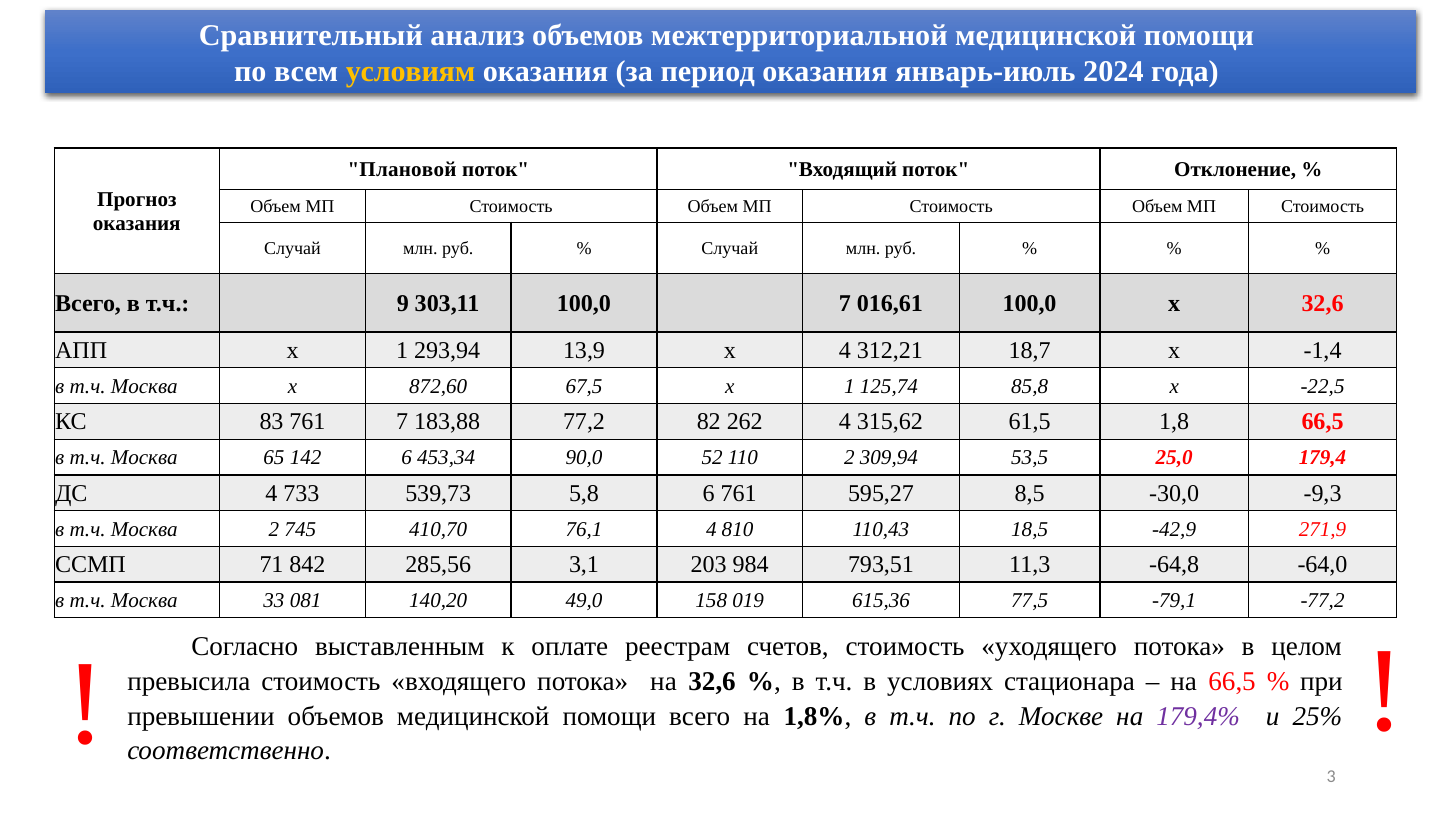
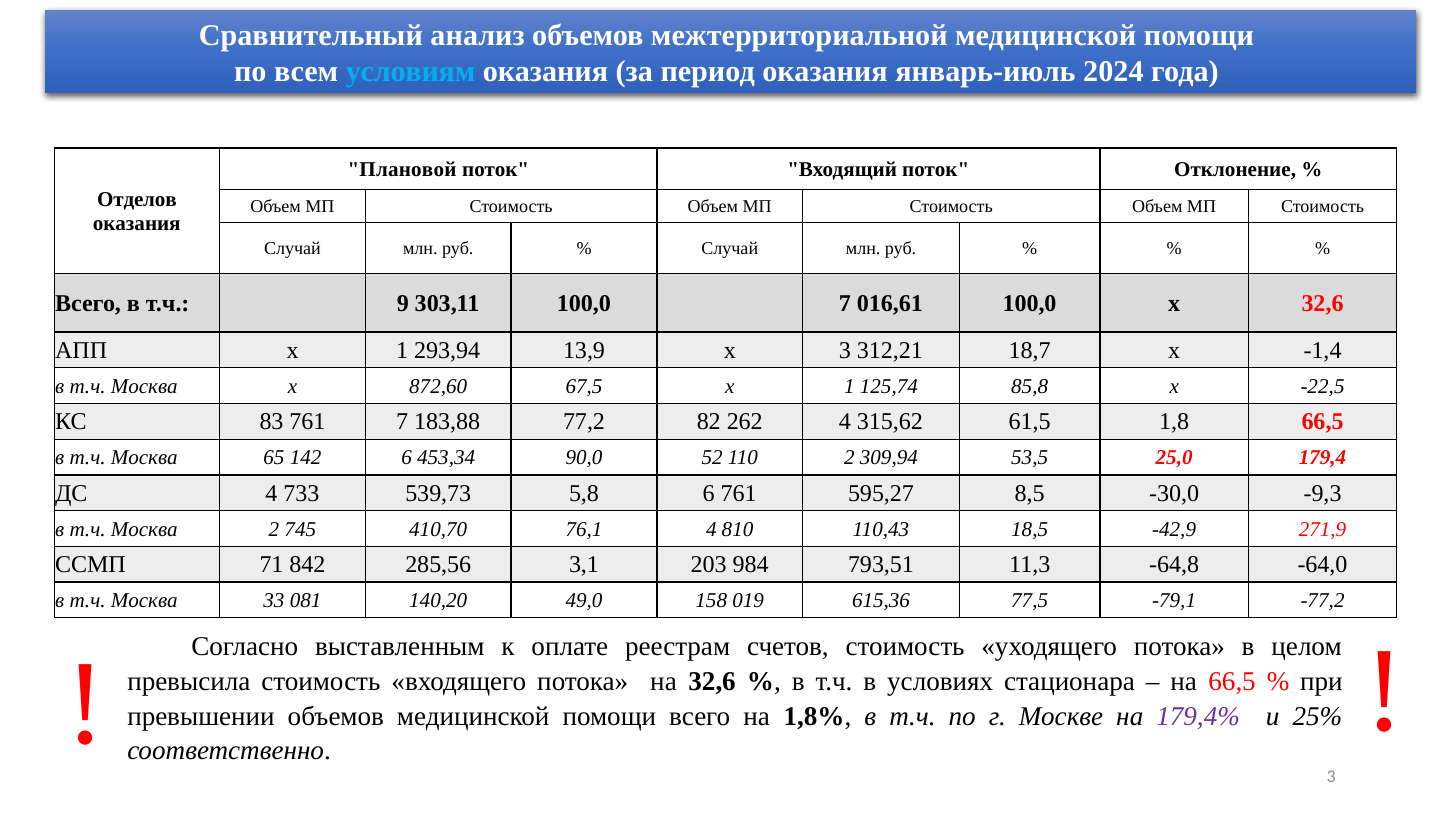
условиям colour: yellow -> light blue (411, 72)
Прогноз: Прогноз -> Отделов (137, 200)
х 4: 4 -> 3 (845, 351)
